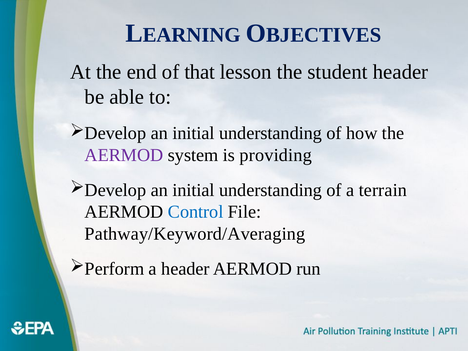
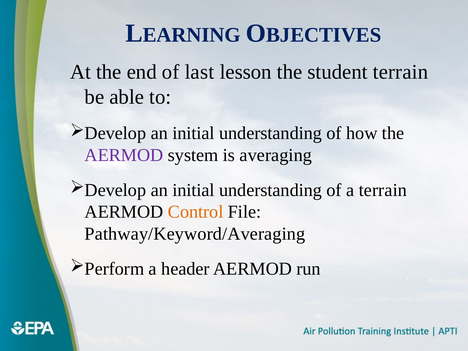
that: that -> last (199, 72)
student header: header -> terrain (400, 72)
providing: providing -> averaging (276, 155)
Control colour: blue -> orange (196, 212)
